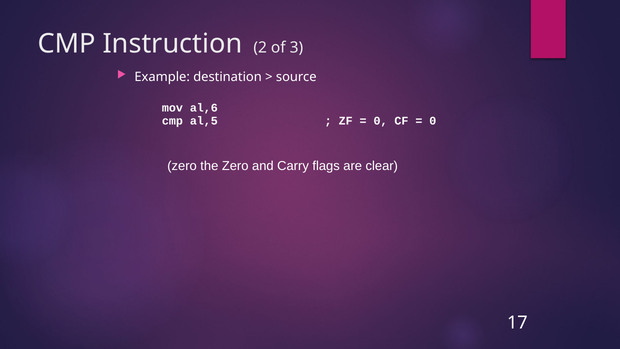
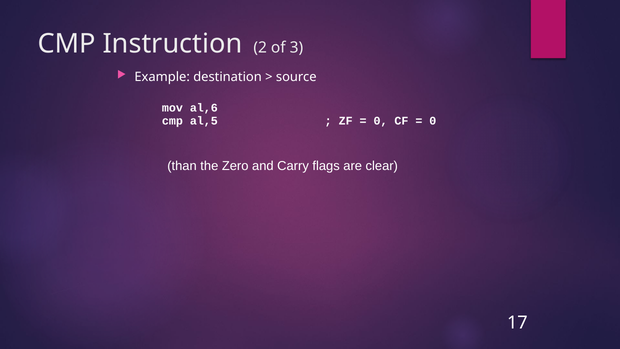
zero: zero -> than (182, 166)
